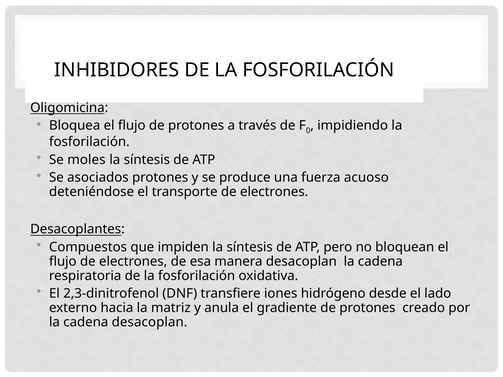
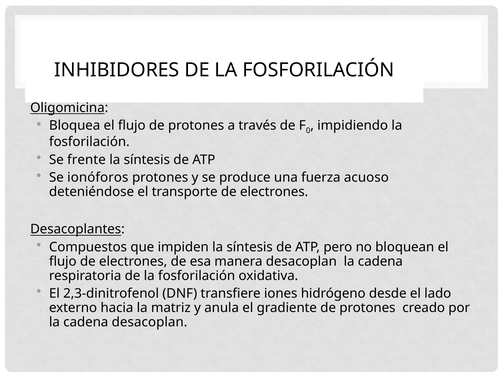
moles: moles -> frente (86, 160)
asociados: asociados -> ionóforos (98, 178)
